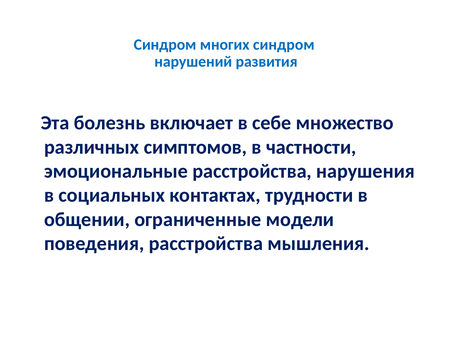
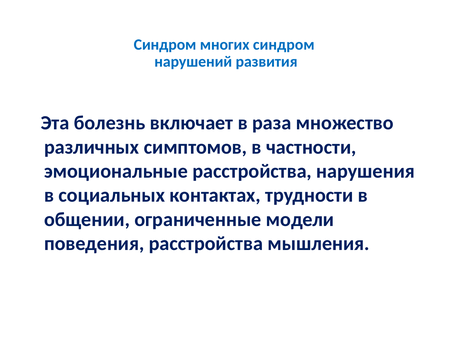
себе: себе -> раза (272, 123)
